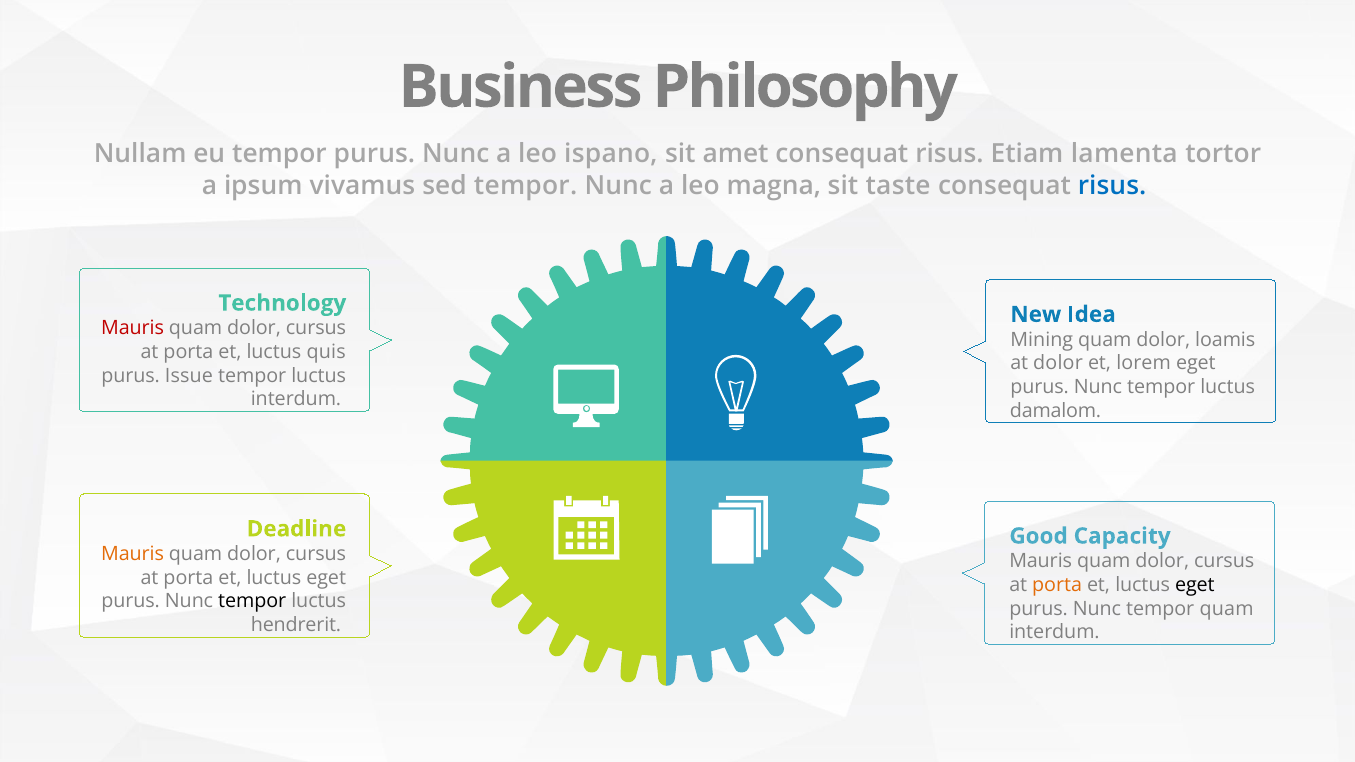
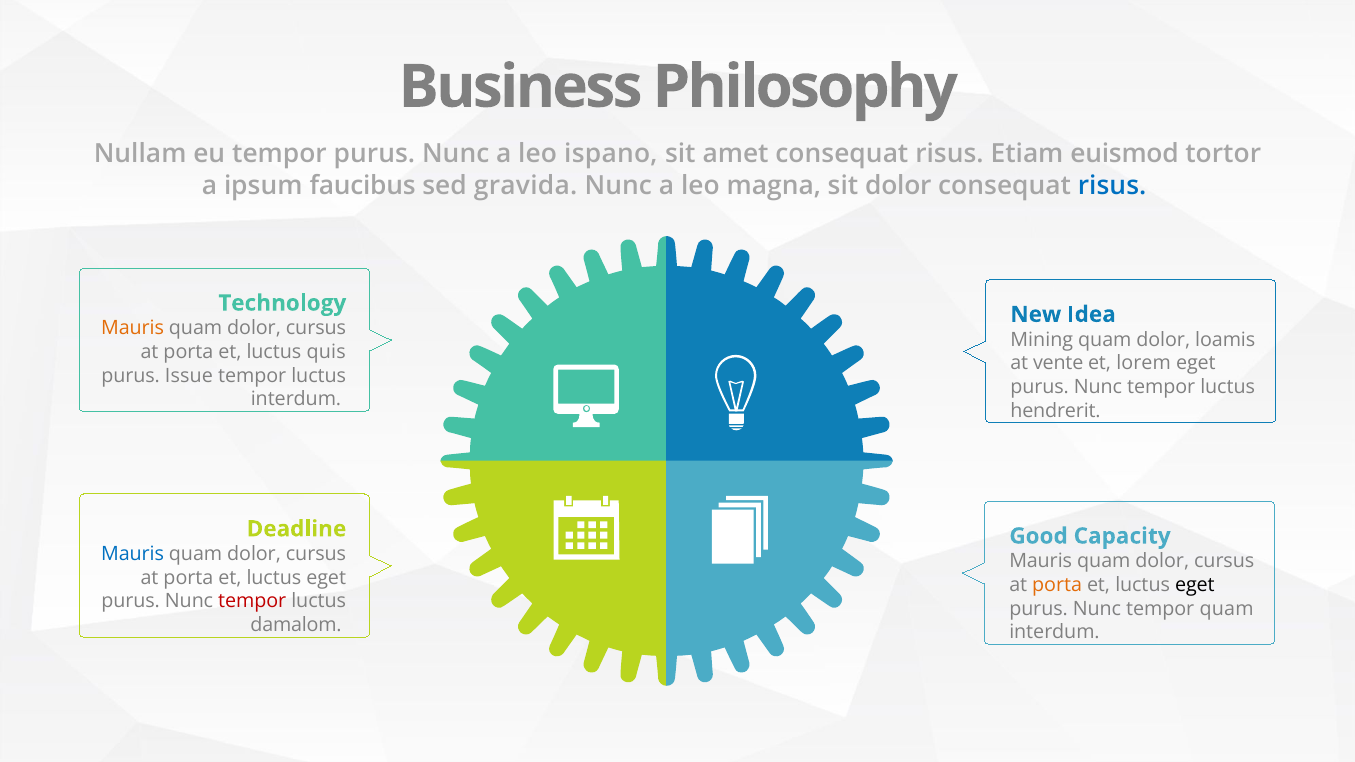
lamenta: lamenta -> euismod (1125, 154)
vivamus: vivamus -> faucibus (363, 186)
sed tempor: tempor -> gravida (526, 186)
sit taste: taste -> dolor (898, 186)
Mauris colour: red -> orange (133, 328)
at dolor: dolor -> vente (1058, 363)
damalom: damalom -> hendrerit (1055, 411)
Mauris colour: orange -> blue (133, 554)
tempor colour: black -> red (252, 602)
hendrerit: hendrerit -> damalom (296, 625)
